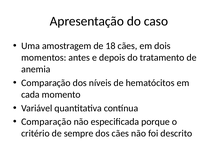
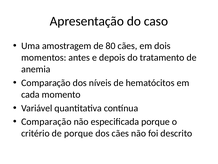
18: 18 -> 80 (111, 46)
de sempre: sempre -> porque (79, 133)
